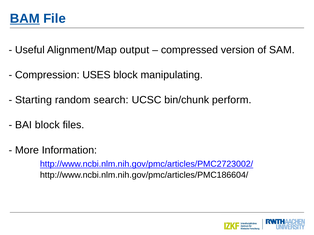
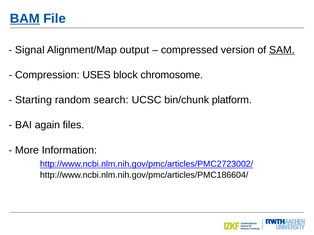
Useful: Useful -> Signal (30, 50)
SAM underline: none -> present (282, 50)
manipulating: manipulating -> chromosome (172, 75)
perform: perform -> platform (232, 100)
BAI block: block -> again (47, 125)
